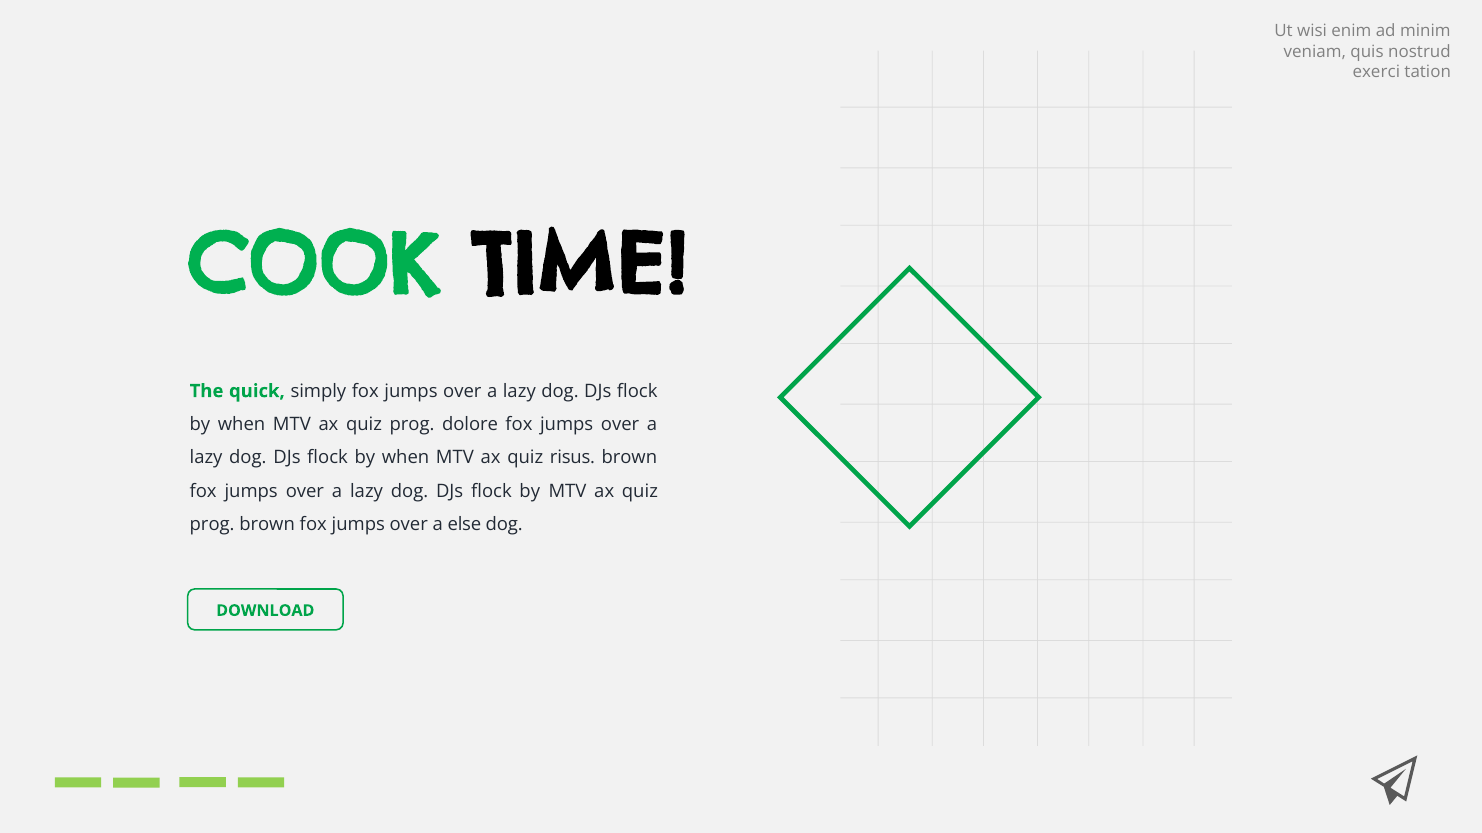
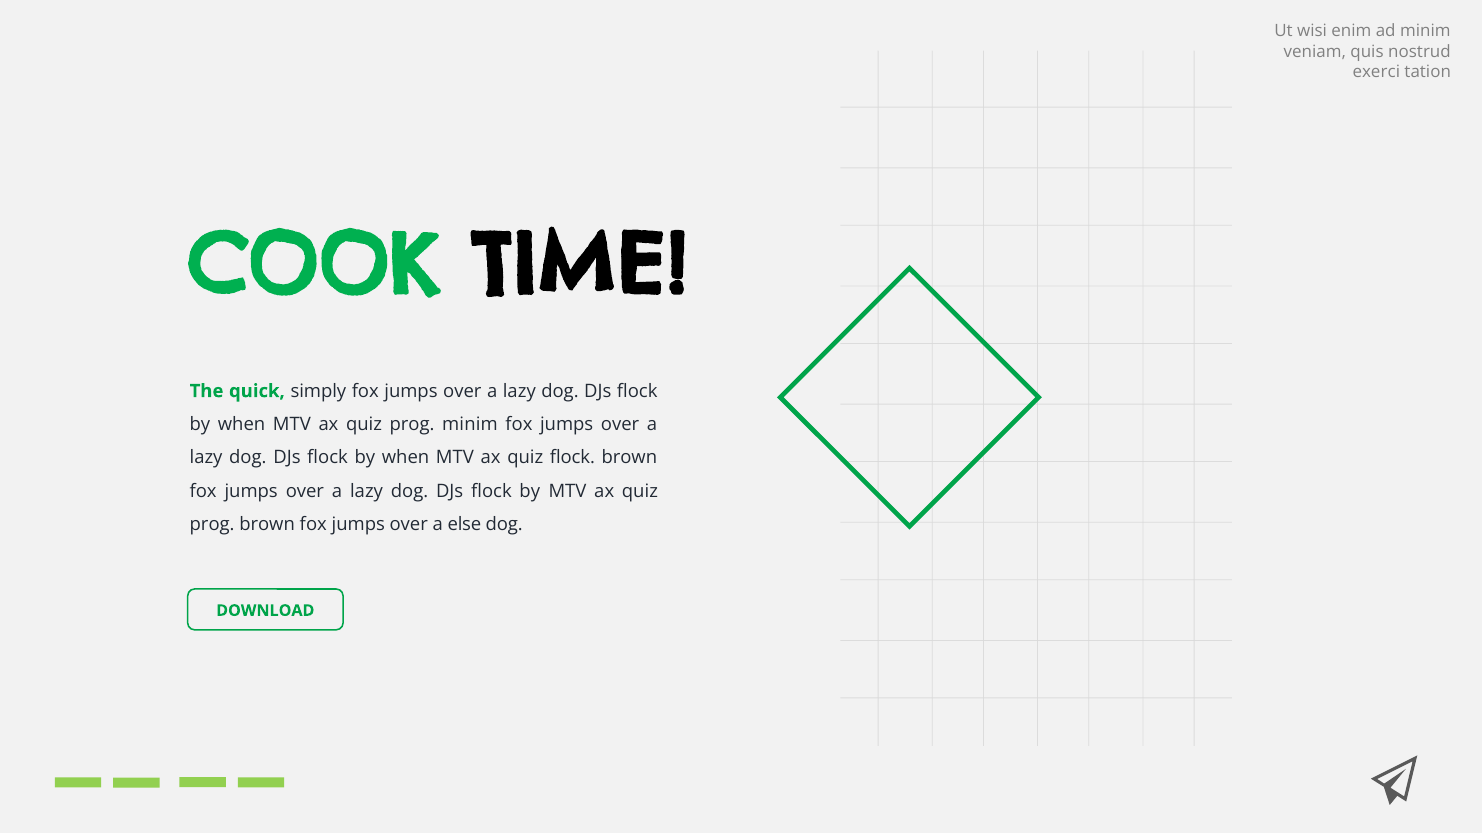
prog dolore: dolore -> minim (470, 425)
quiz risus: risus -> flock (572, 458)
